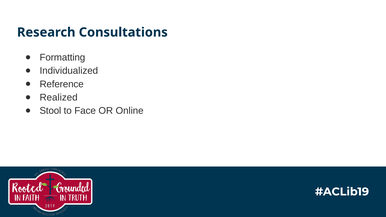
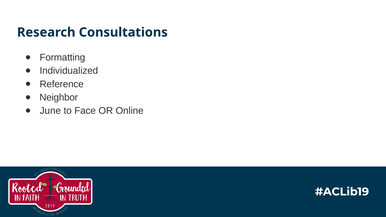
Realized: Realized -> Neighbor (59, 97)
Stool: Stool -> June (50, 111)
